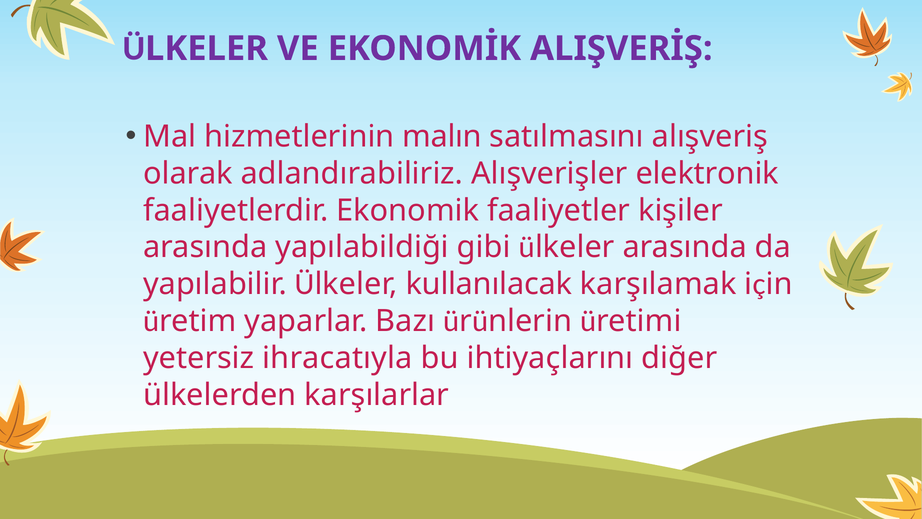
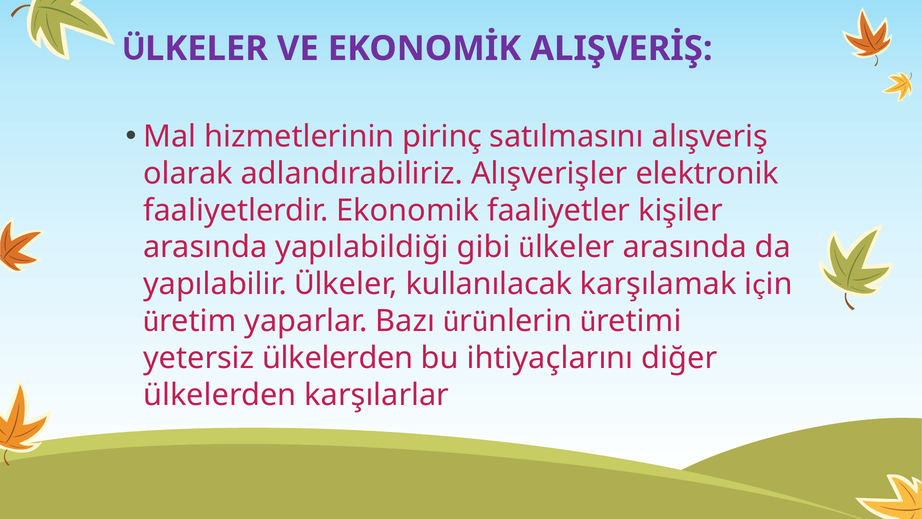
malın: malın -> pirinç (442, 136)
yetersiz ihracatıyla: ihracatıyla -> ülkelerden (338, 358)
